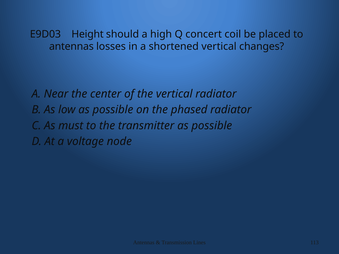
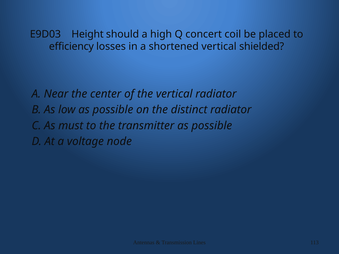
antennas: antennas -> efficiency (71, 47)
changes: changes -> shielded (262, 47)
phased: phased -> distinct (189, 110)
